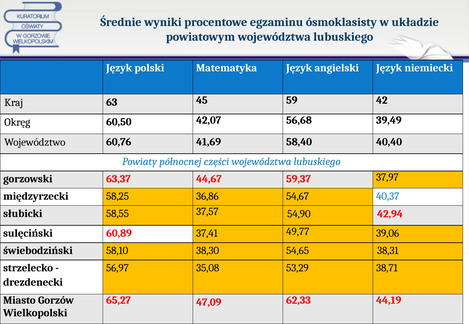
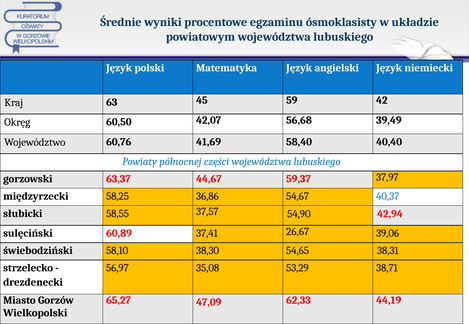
49,77: 49,77 -> 26,67 (298, 232)
